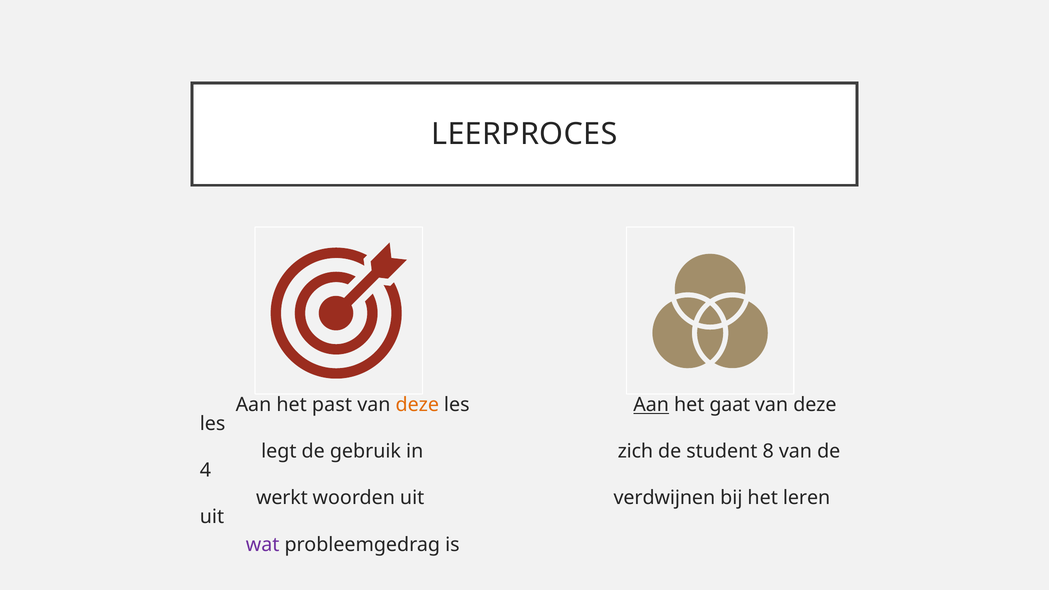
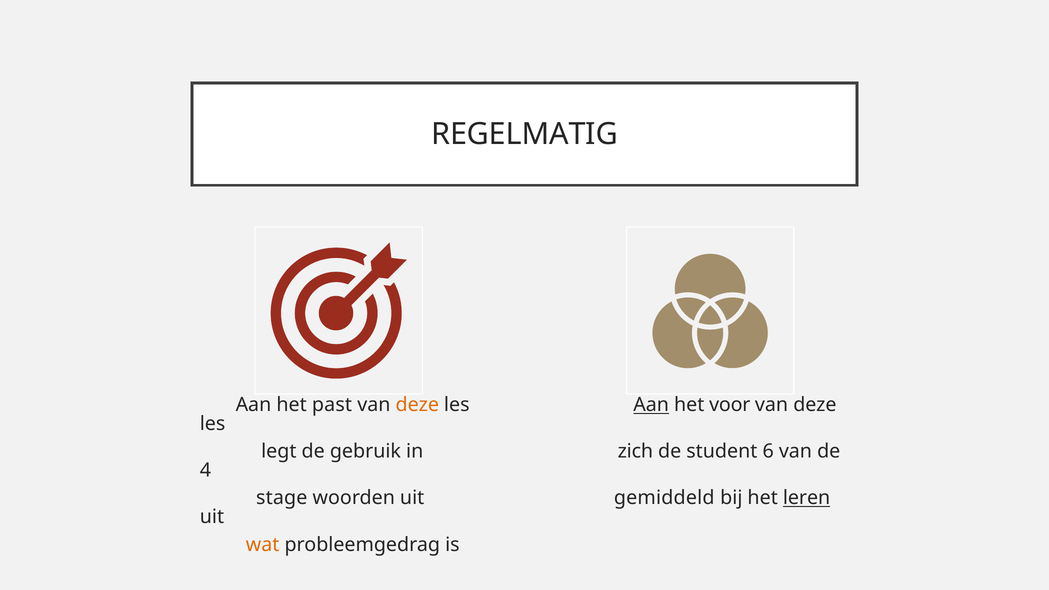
LEERPROCES: LEERPROCES -> REGELMATIG (525, 134)
gaat: gaat -> voor (730, 405)
8: 8 -> 6 (768, 452)
werkt: werkt -> stage (282, 498)
verdwijnen: verdwijnen -> gemiddeld (664, 498)
leren underline: none -> present (807, 498)
wat colour: purple -> orange (263, 545)
